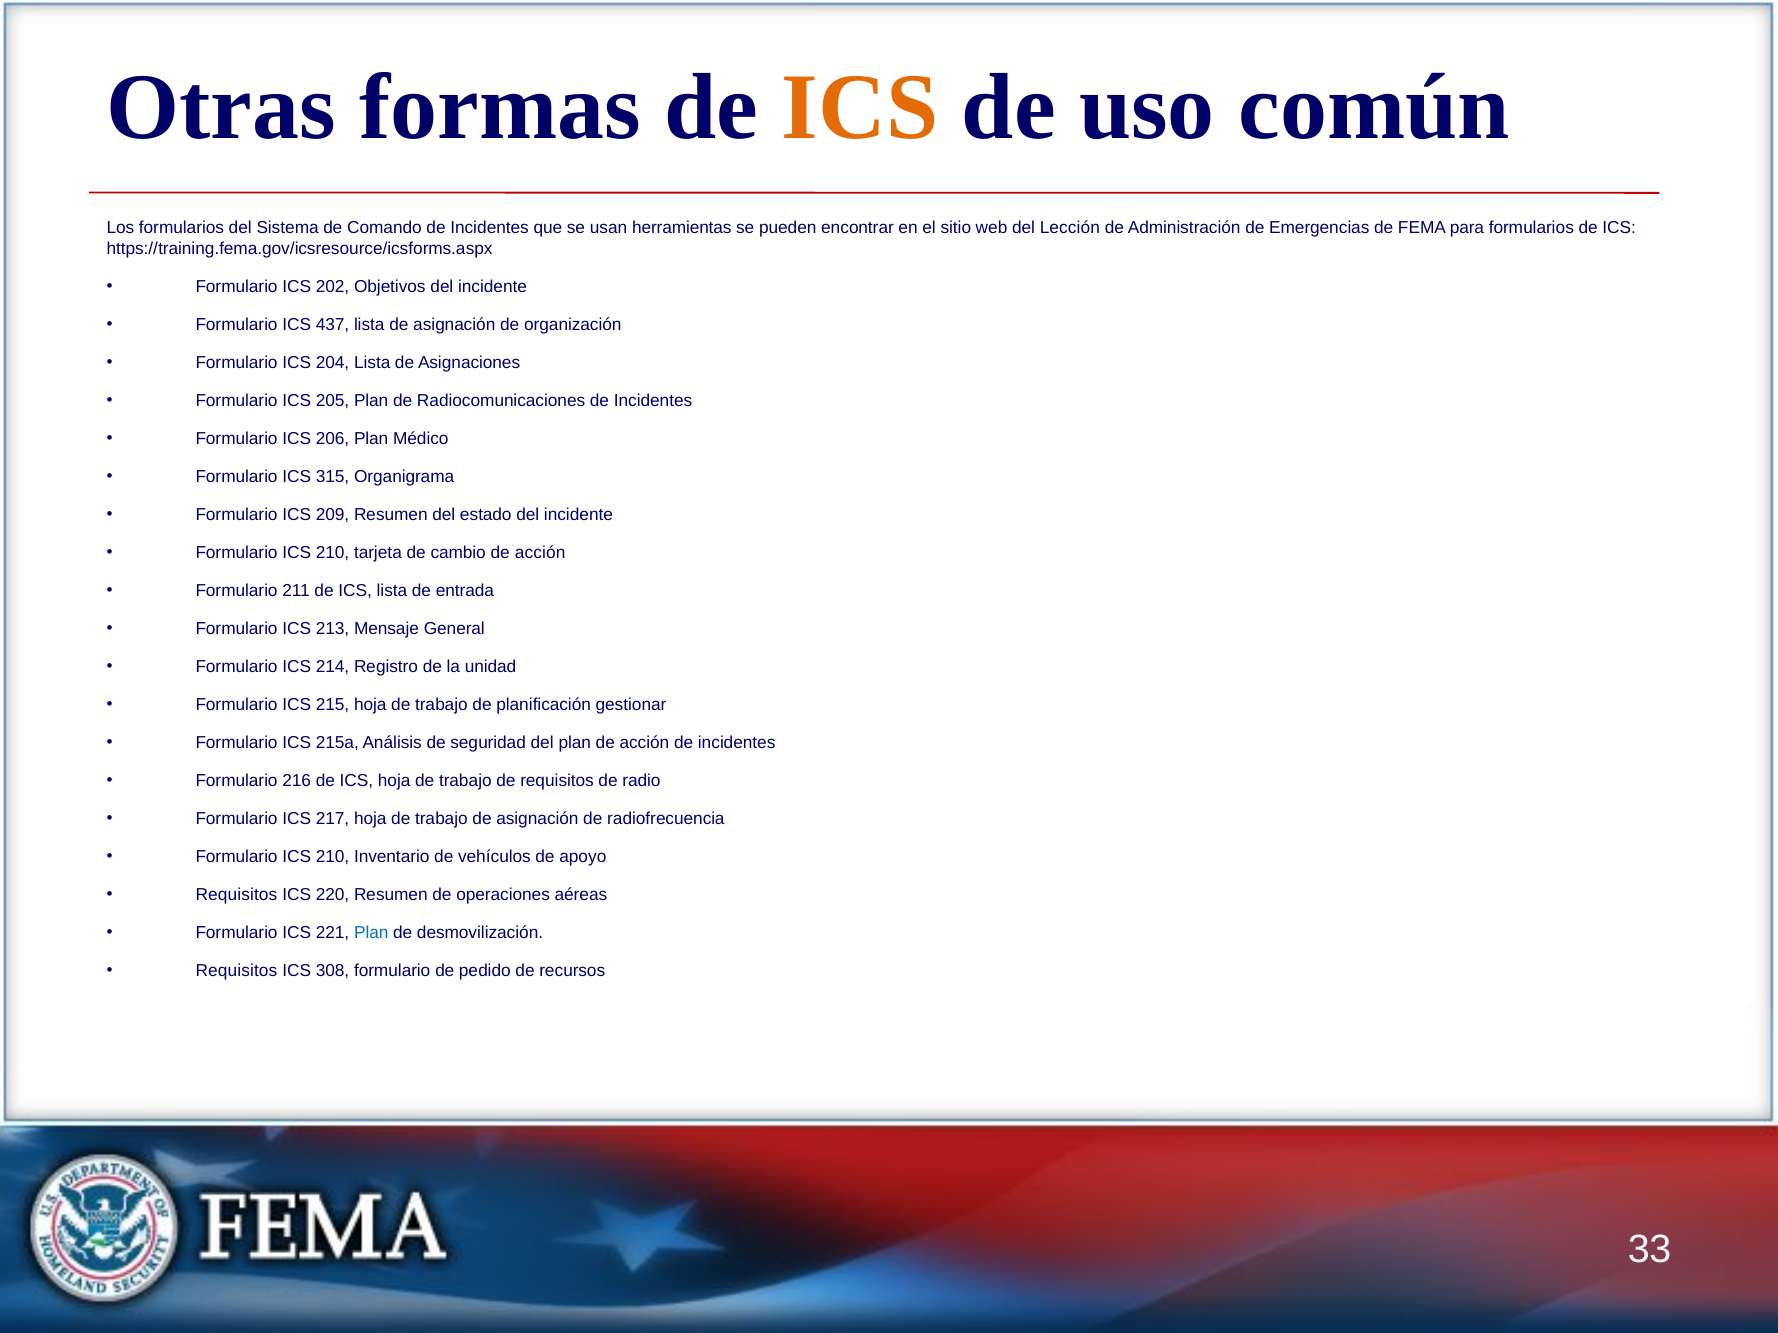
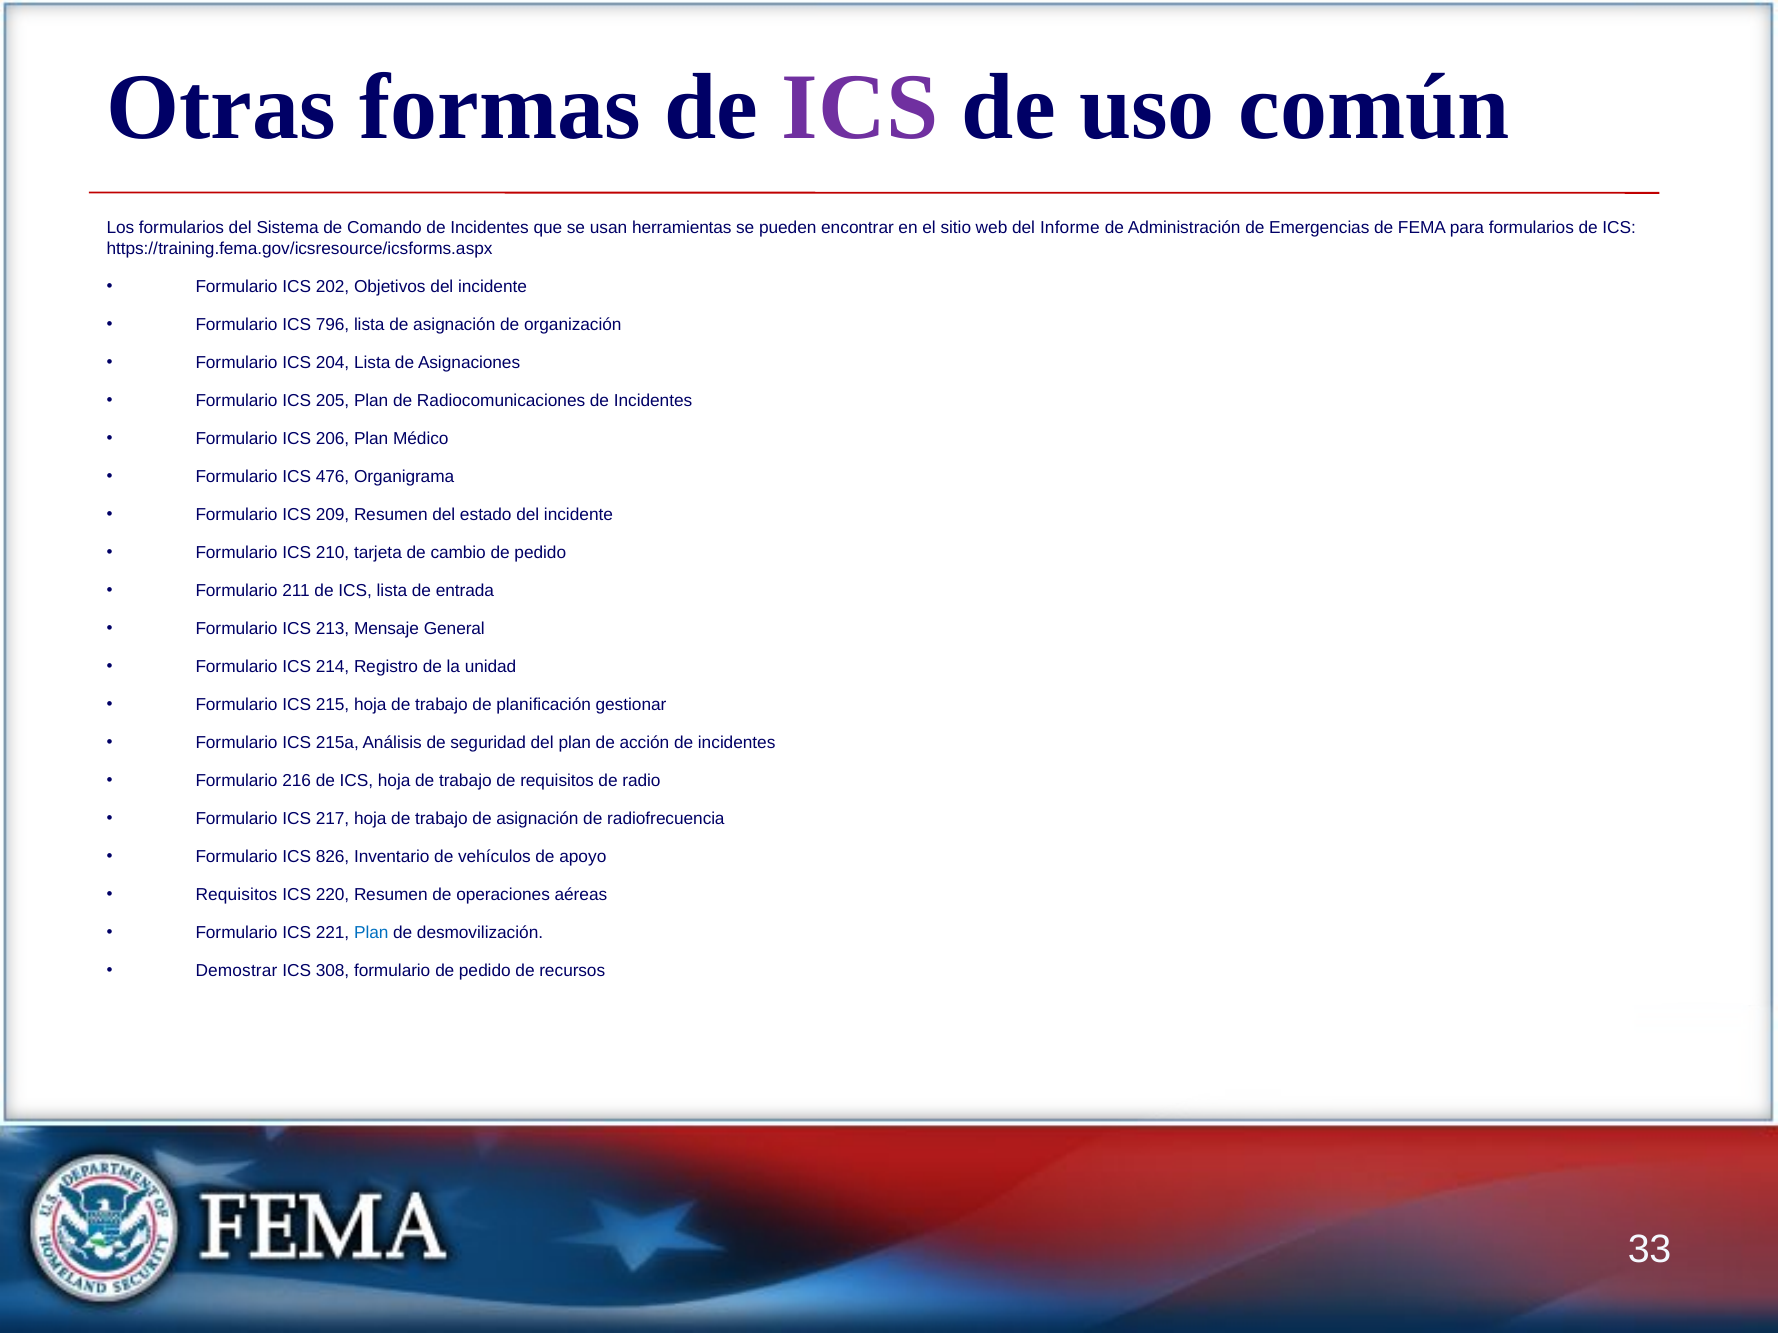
ICS colour: orange -> purple (860, 107)
Lección: Lección -> Informe (1070, 228)
437: 437 -> 796 (333, 325)
315: 315 -> 476 (333, 477)
cambio de acción: acción -> pedido (540, 553)
210: 210 -> 826 (333, 857)
Requisitos: Requisitos -> Demostrar (236, 971)
